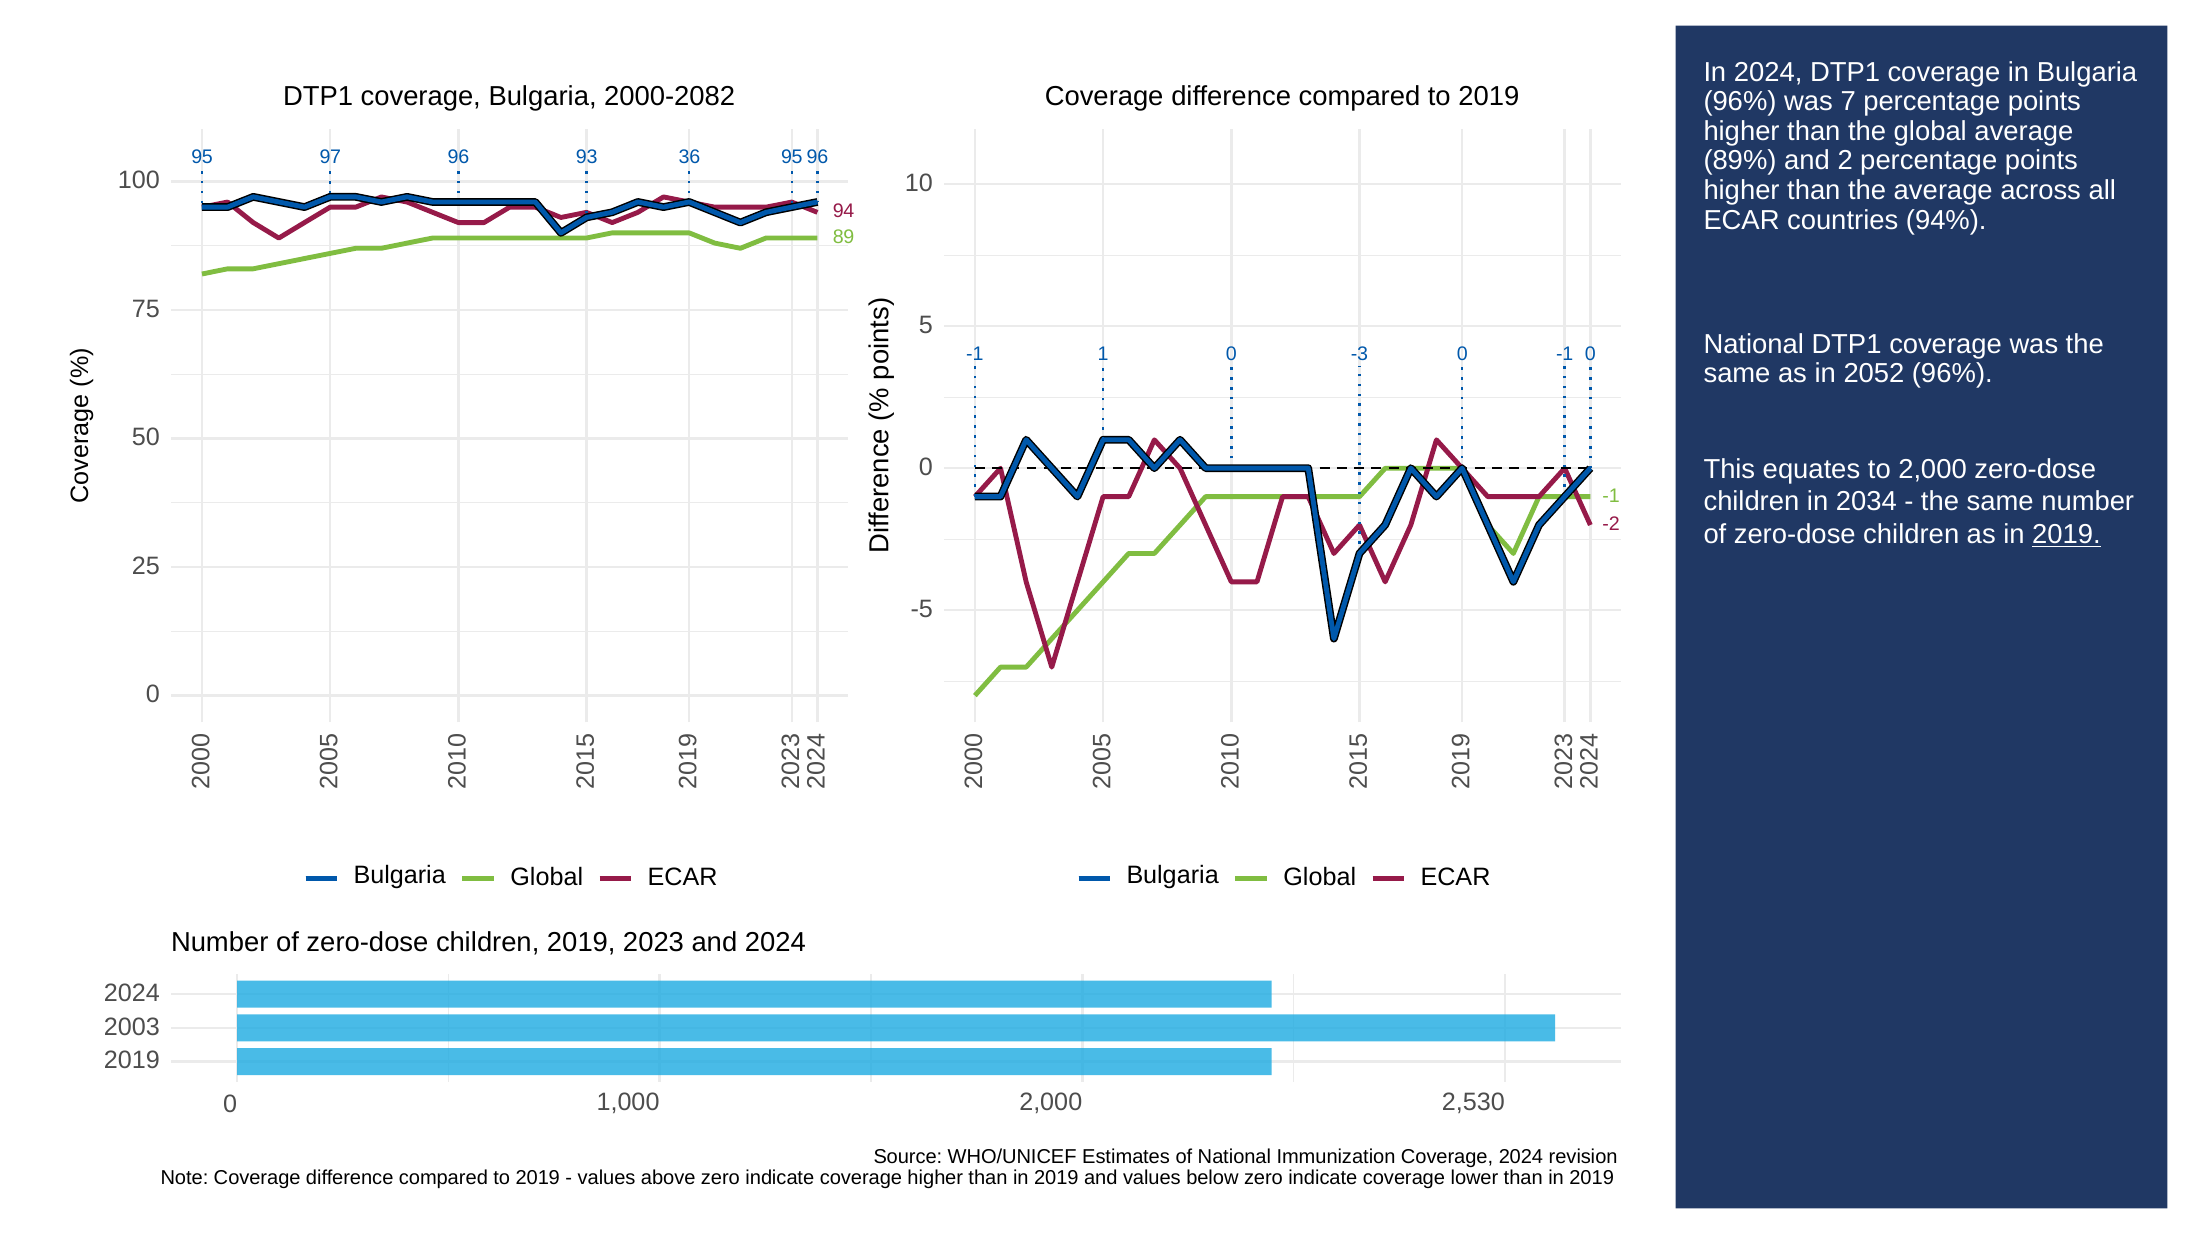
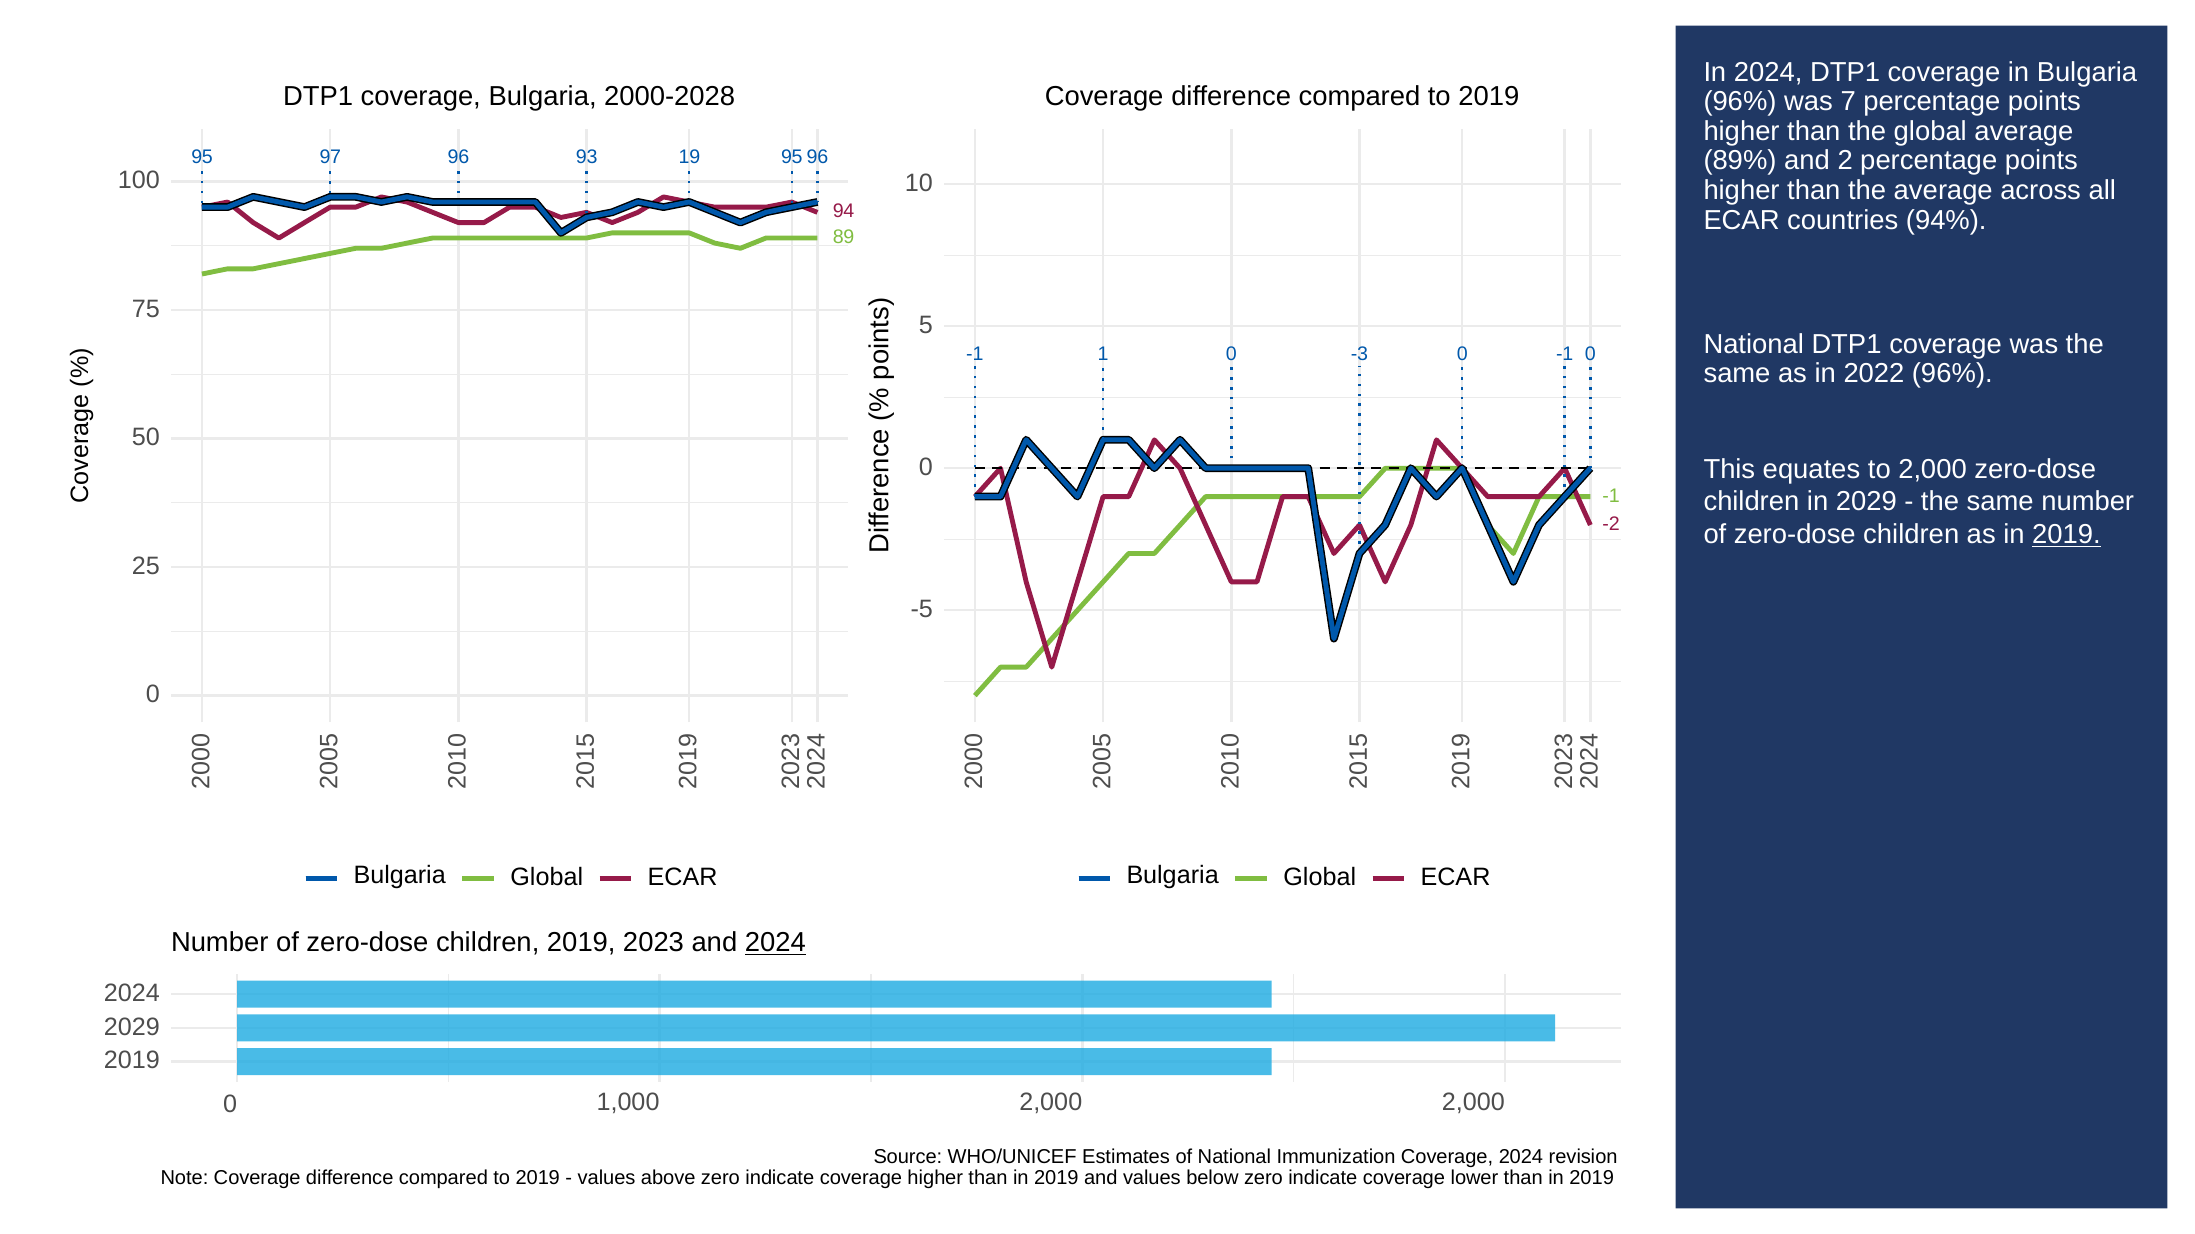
2000-2082: 2000-2082 -> 2000-2028 (670, 97)
36: 36 -> 19 (689, 157)
2052: 2052 -> 2022 (1874, 374)
in 2034: 2034 -> 2029 (1866, 502)
2024 underline: none -> present (775, 943)
2003: 2003 -> 2029 (132, 1027)
2,000 2,530: 2,530 -> 2,000 (1473, 1103)
